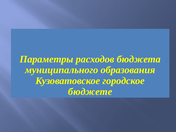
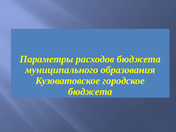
бюджете: бюджете -> бюджета (90, 92)
